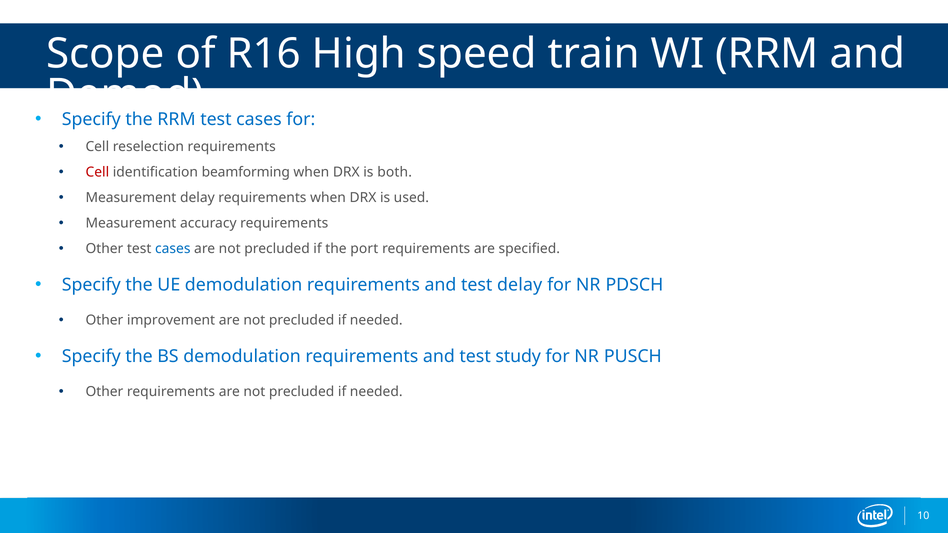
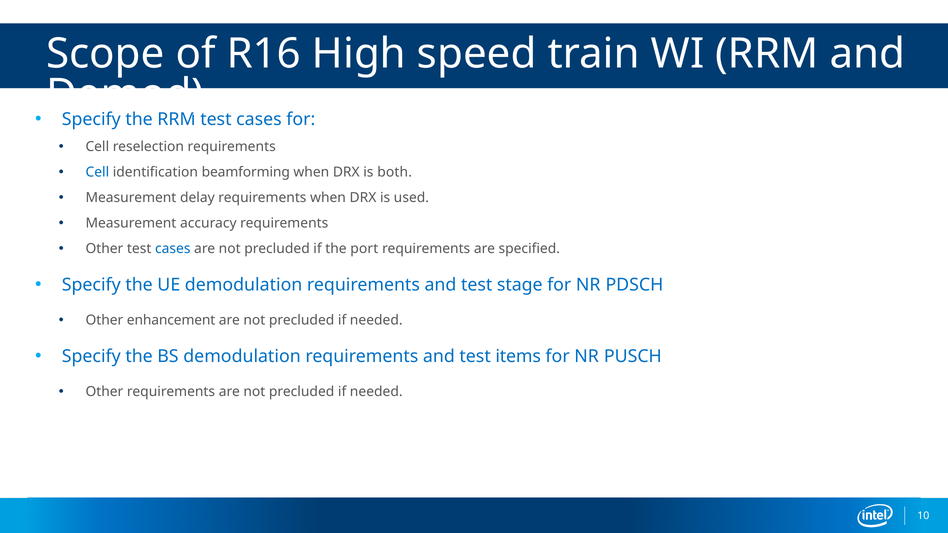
Cell colour: red -> blue (97, 172)
test delay: delay -> stage (520, 285)
improvement: improvement -> enhancement (171, 320)
study: study -> items (518, 357)
